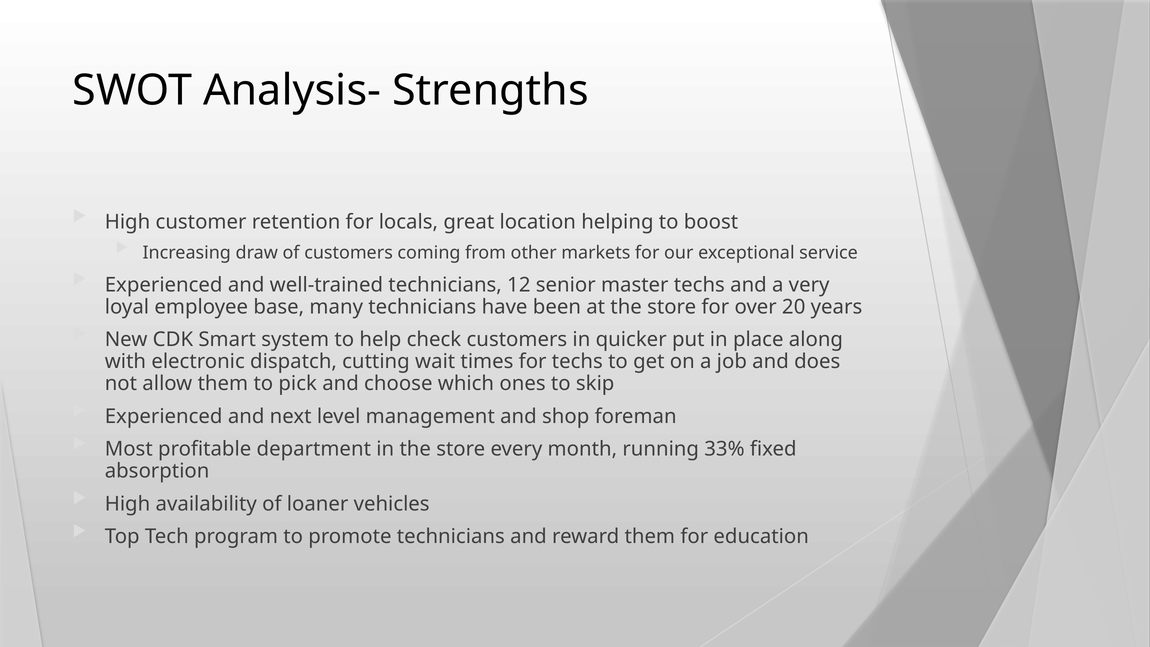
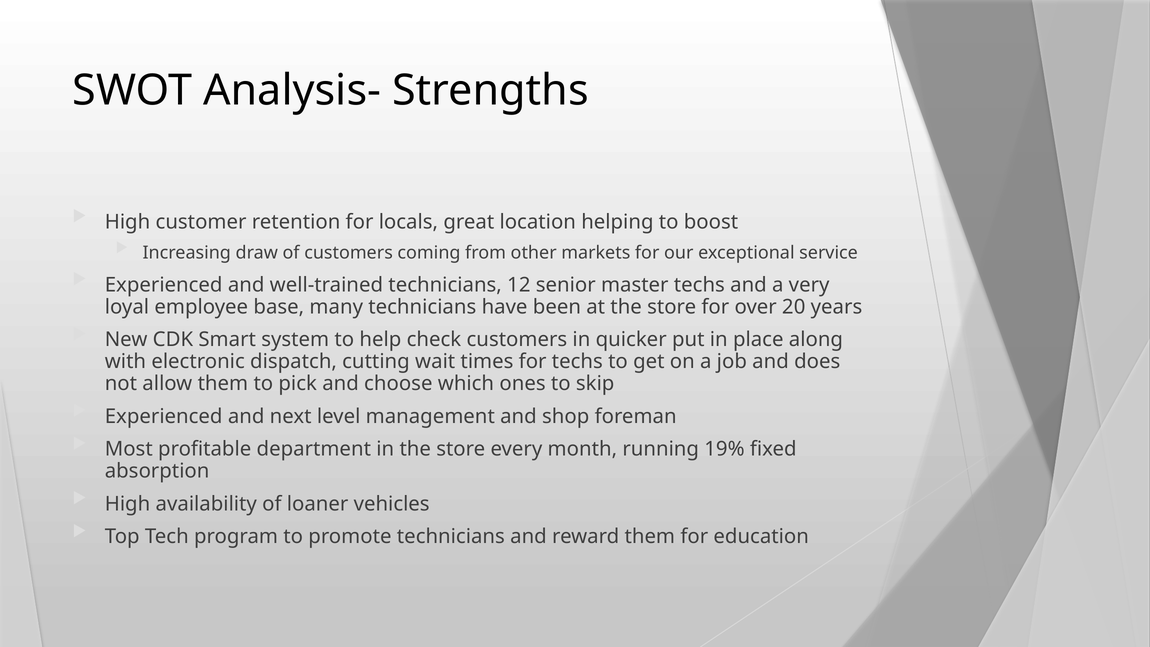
33%: 33% -> 19% (724, 449)
